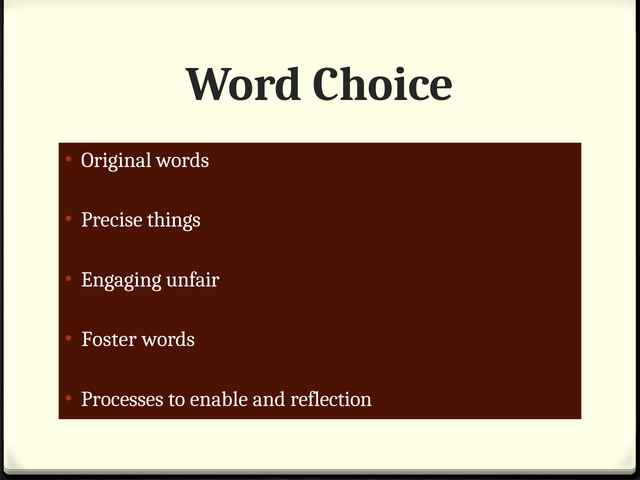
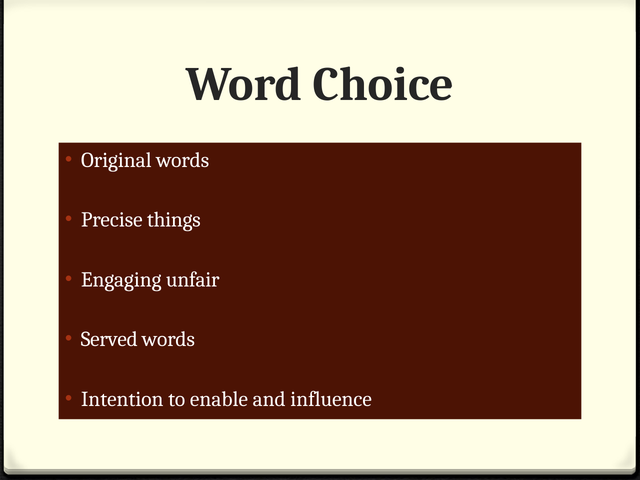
Foster: Foster -> Served (109, 339)
Processes: Processes -> Intention (122, 399)
reflection: reflection -> influence (331, 399)
